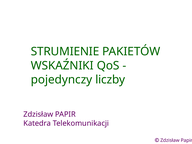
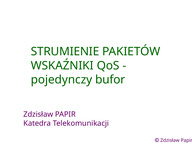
liczby: liczby -> bufor (110, 80)
